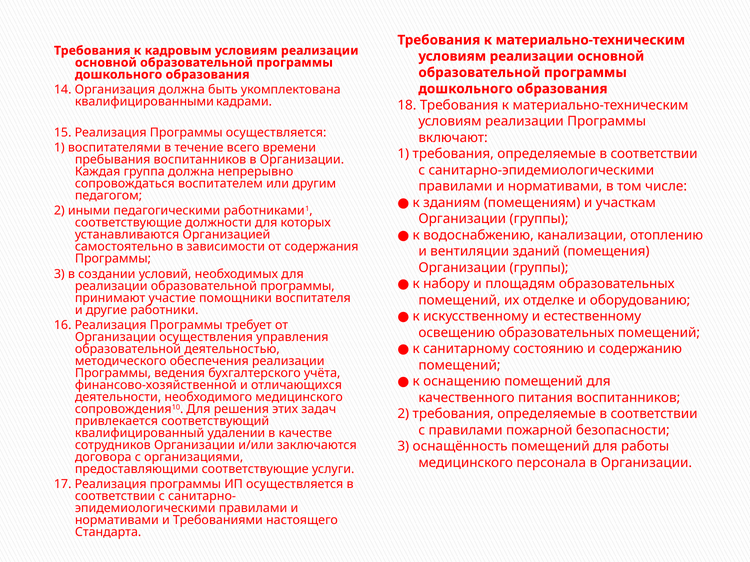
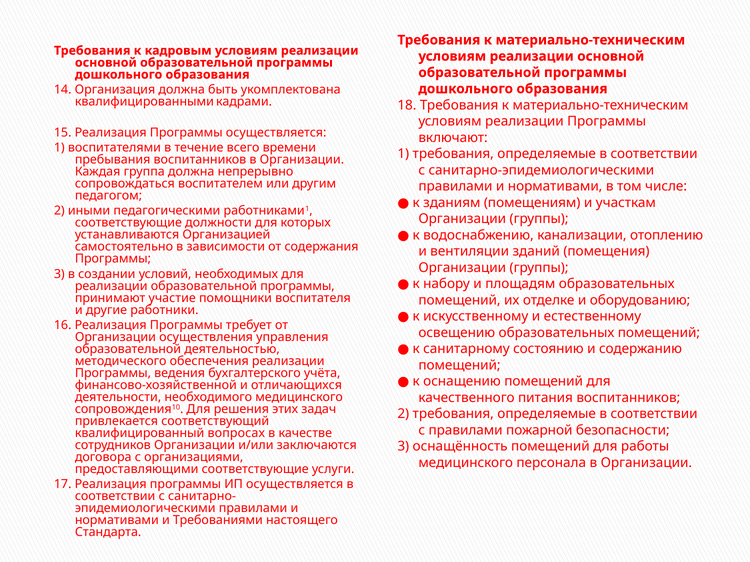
удалении: удалении -> вопросах (236, 433)
